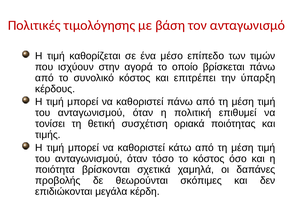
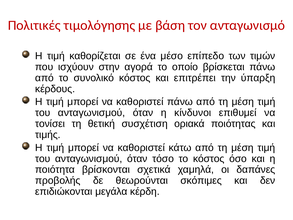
πολιτική: πολιτική -> κίνδυνοι (193, 113)
